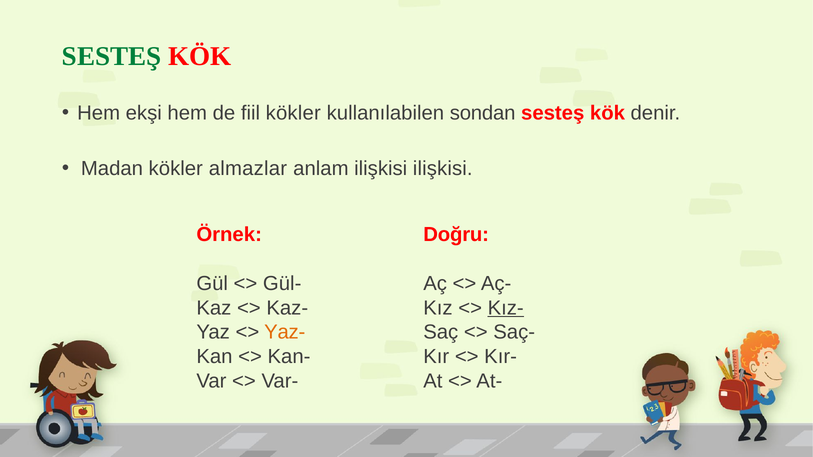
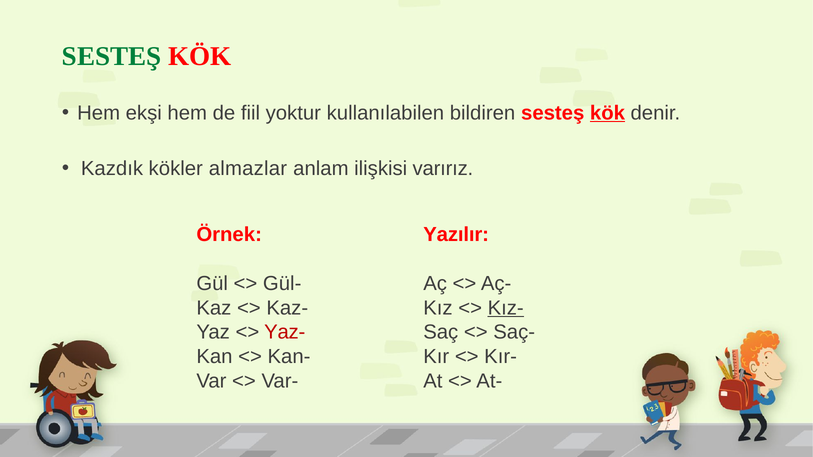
fiil kökler: kökler -> yoktur (293, 113)
sondan: sondan -> bildiren (483, 113)
kök underline: none -> present (607, 113)
Madan: Madan -> Kazdık (112, 169)
ilişkisi ilişkisi: ilişkisi -> varırız (443, 169)
Doğru: Doğru -> Yazılır (456, 235)
Yaz- colour: orange -> red (285, 332)
